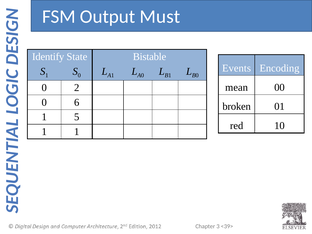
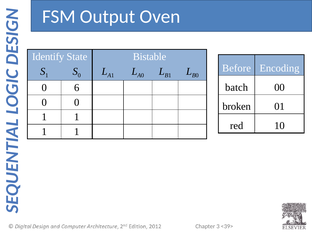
Must: Must -> Oven (160, 17)
Events: Events -> Before (237, 68)
mean: mean -> batch (237, 87)
2: 2 -> 6 (77, 88)
0 6: 6 -> 0 (77, 102)
5: 5 -> 1 (77, 117)
